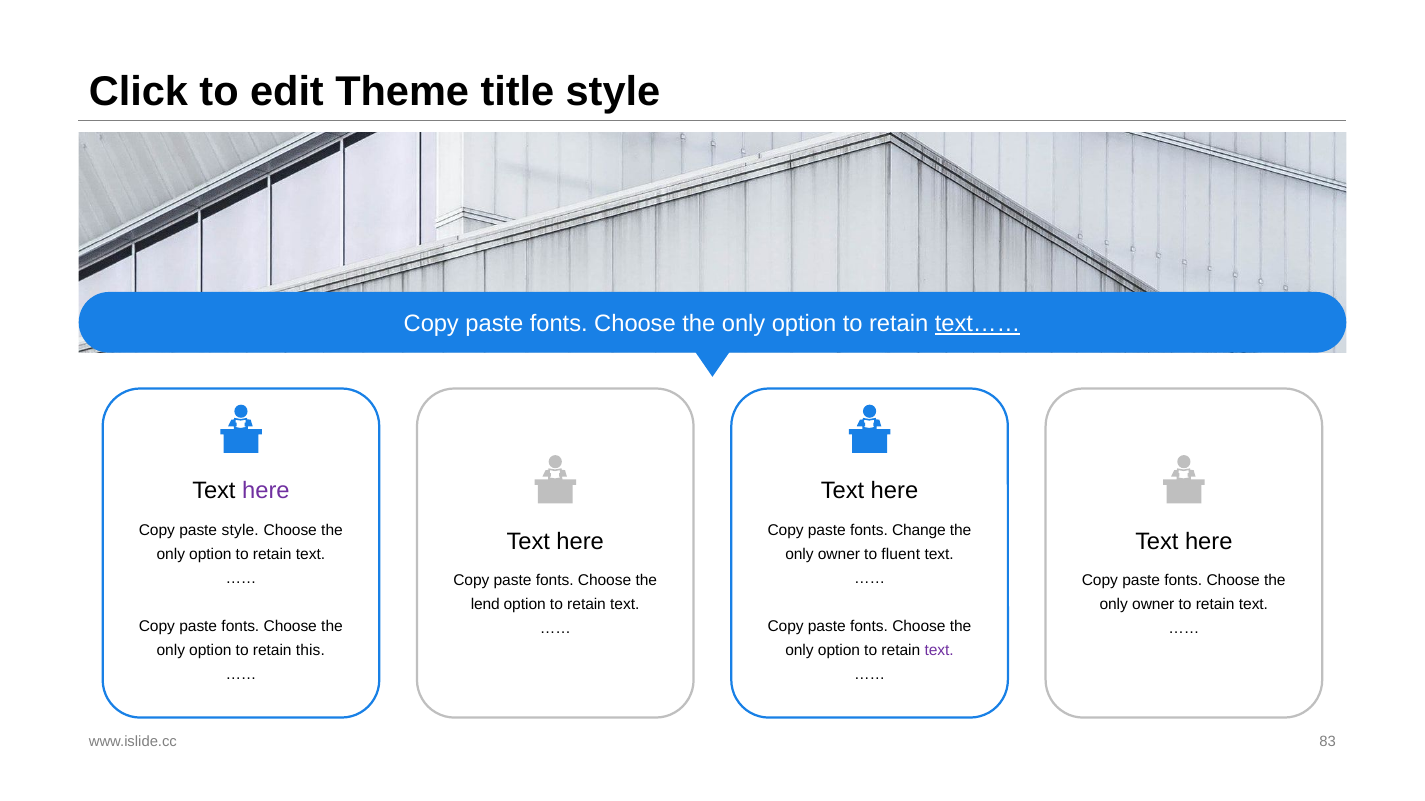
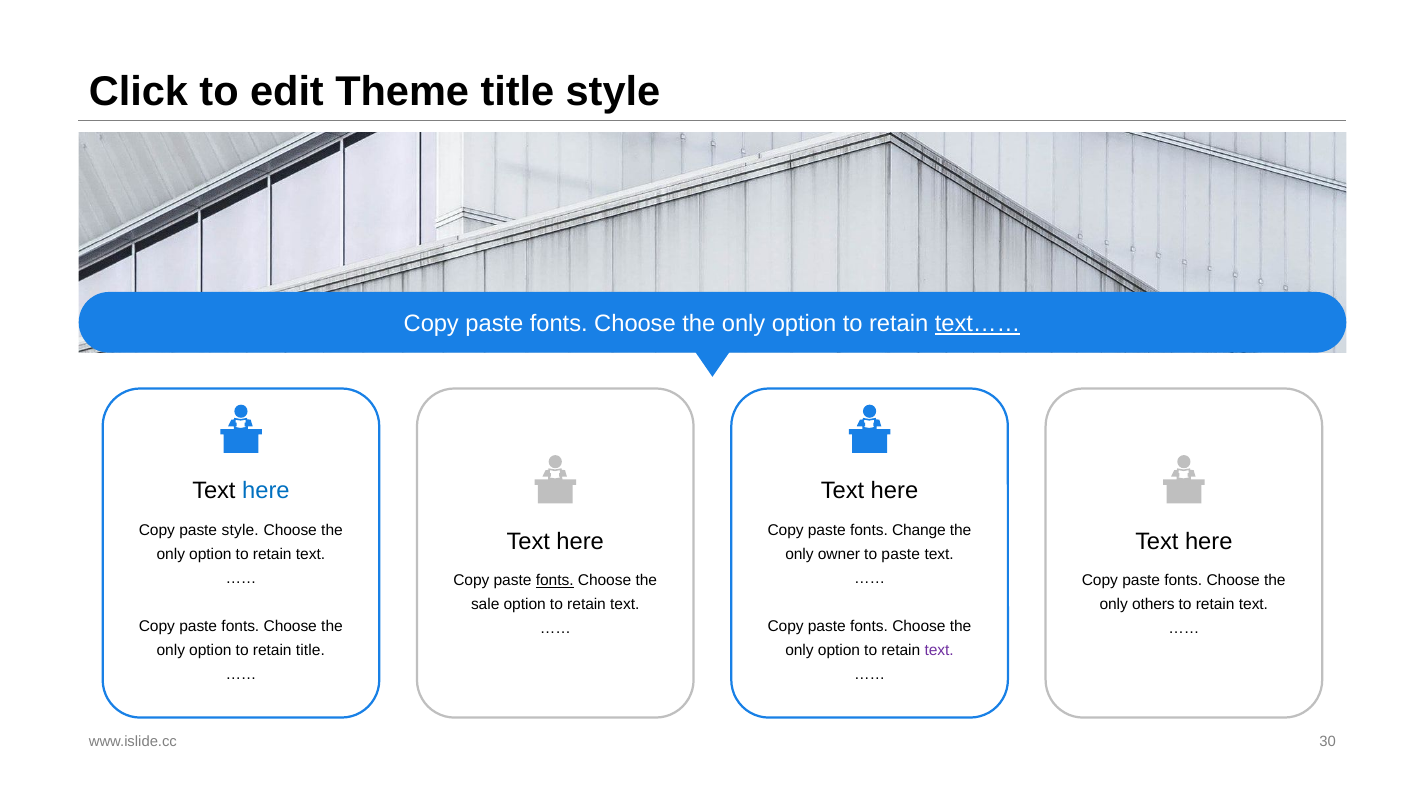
here colour: purple -> blue (266, 491)
to fluent: fluent -> paste (901, 554)
fonts underline: none -> present (555, 581)
lend: lend -> sale (485, 605)
owner: owner -> others (1153, 605)
retain this: this -> title (310, 651)
83: 83 -> 30 (1328, 742)
